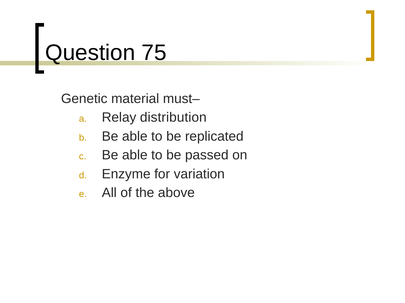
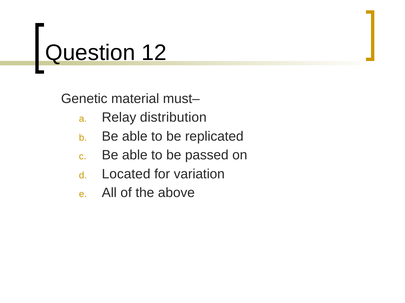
75: 75 -> 12 (154, 53)
Enzyme: Enzyme -> Located (126, 174)
